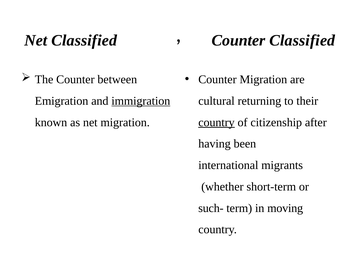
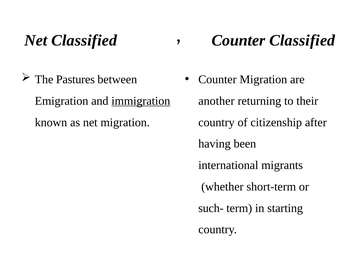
The Counter: Counter -> Pastures (75, 79)
cultural: cultural -> another (216, 101)
country underline: present -> none (216, 122)
moving: moving -> starting (285, 208)
